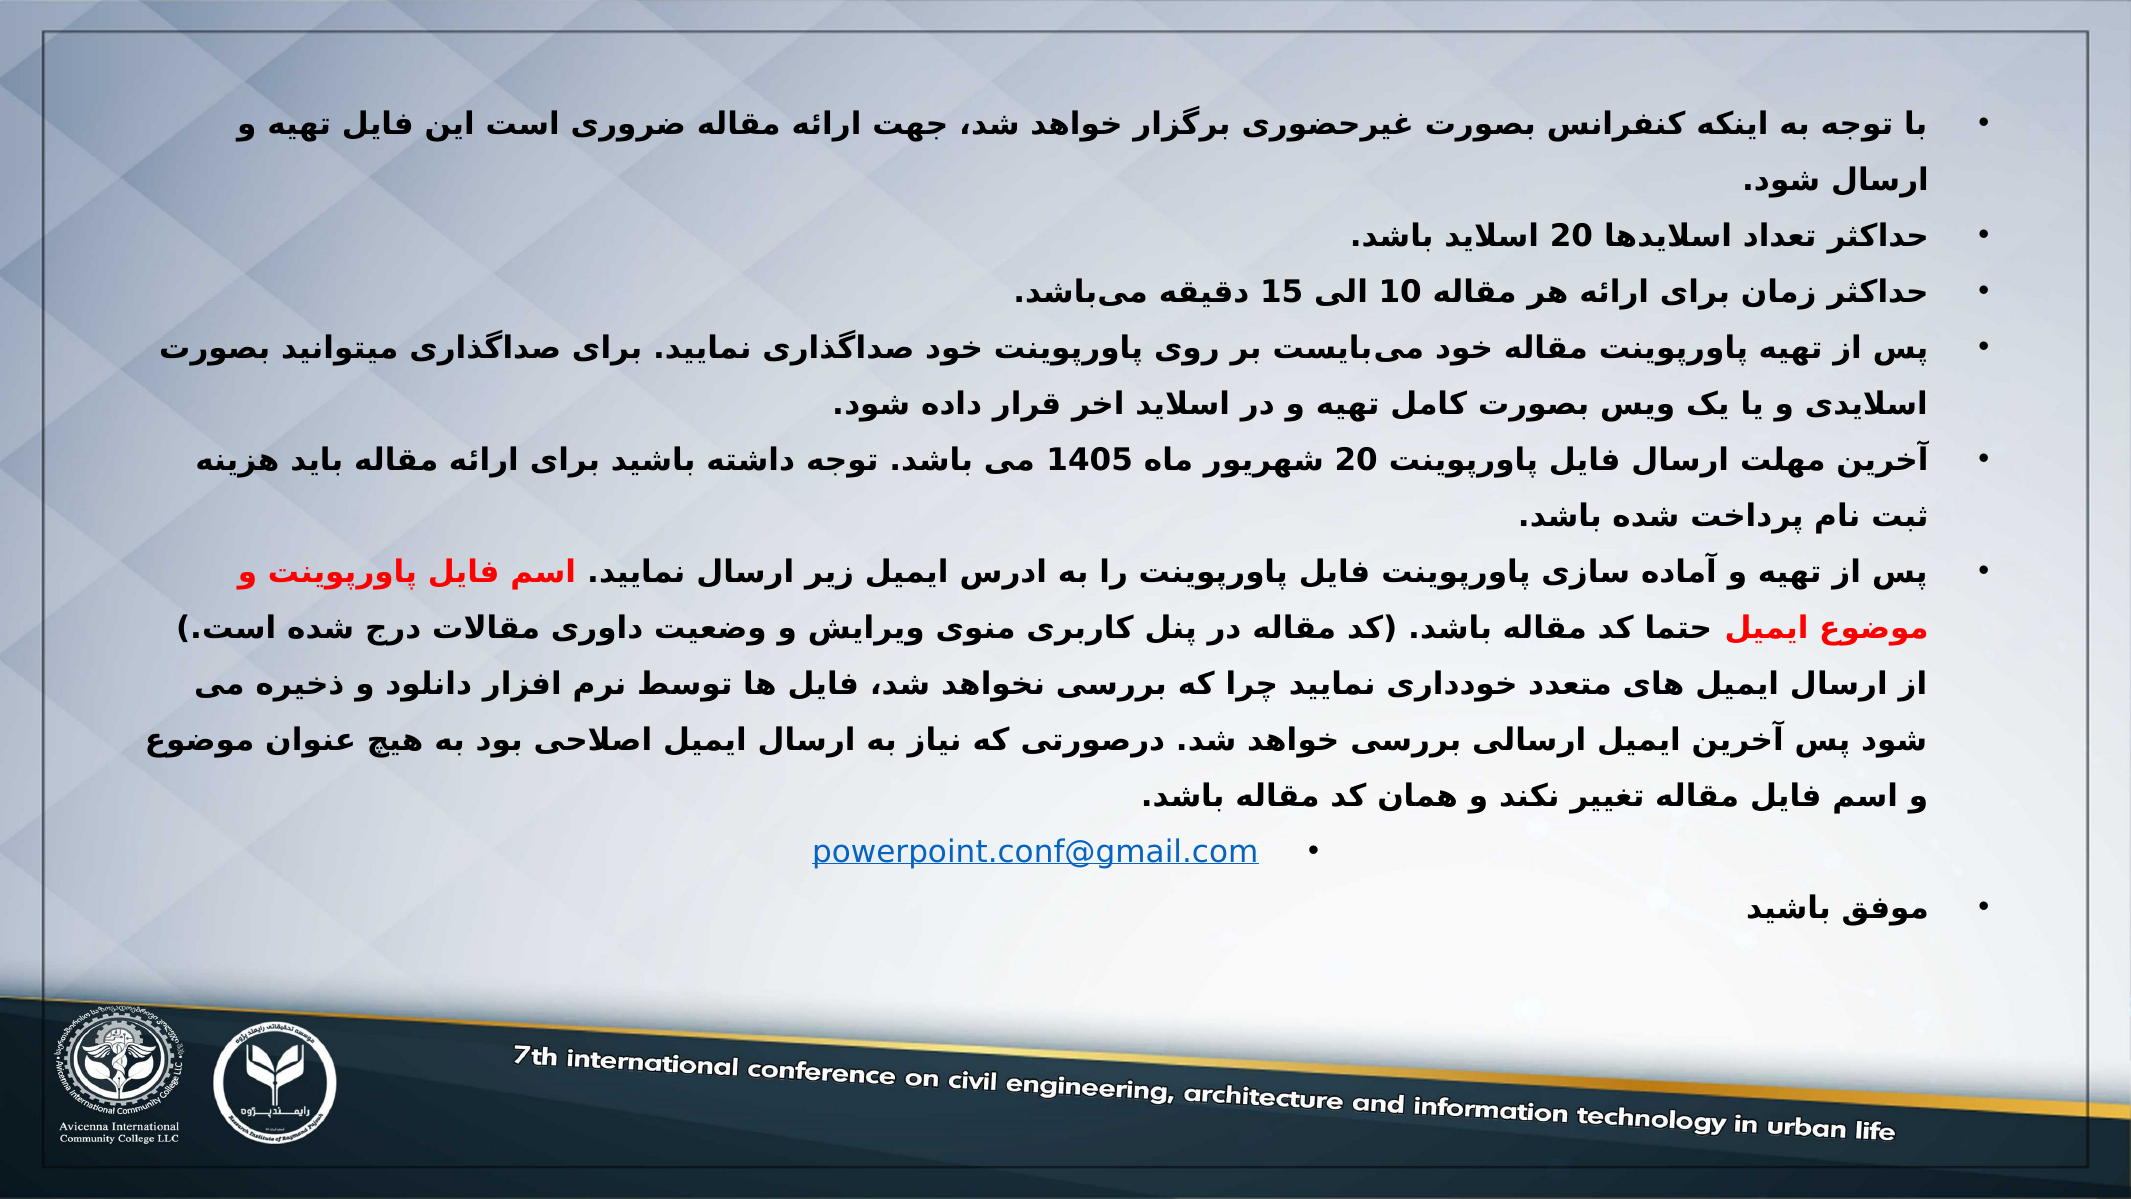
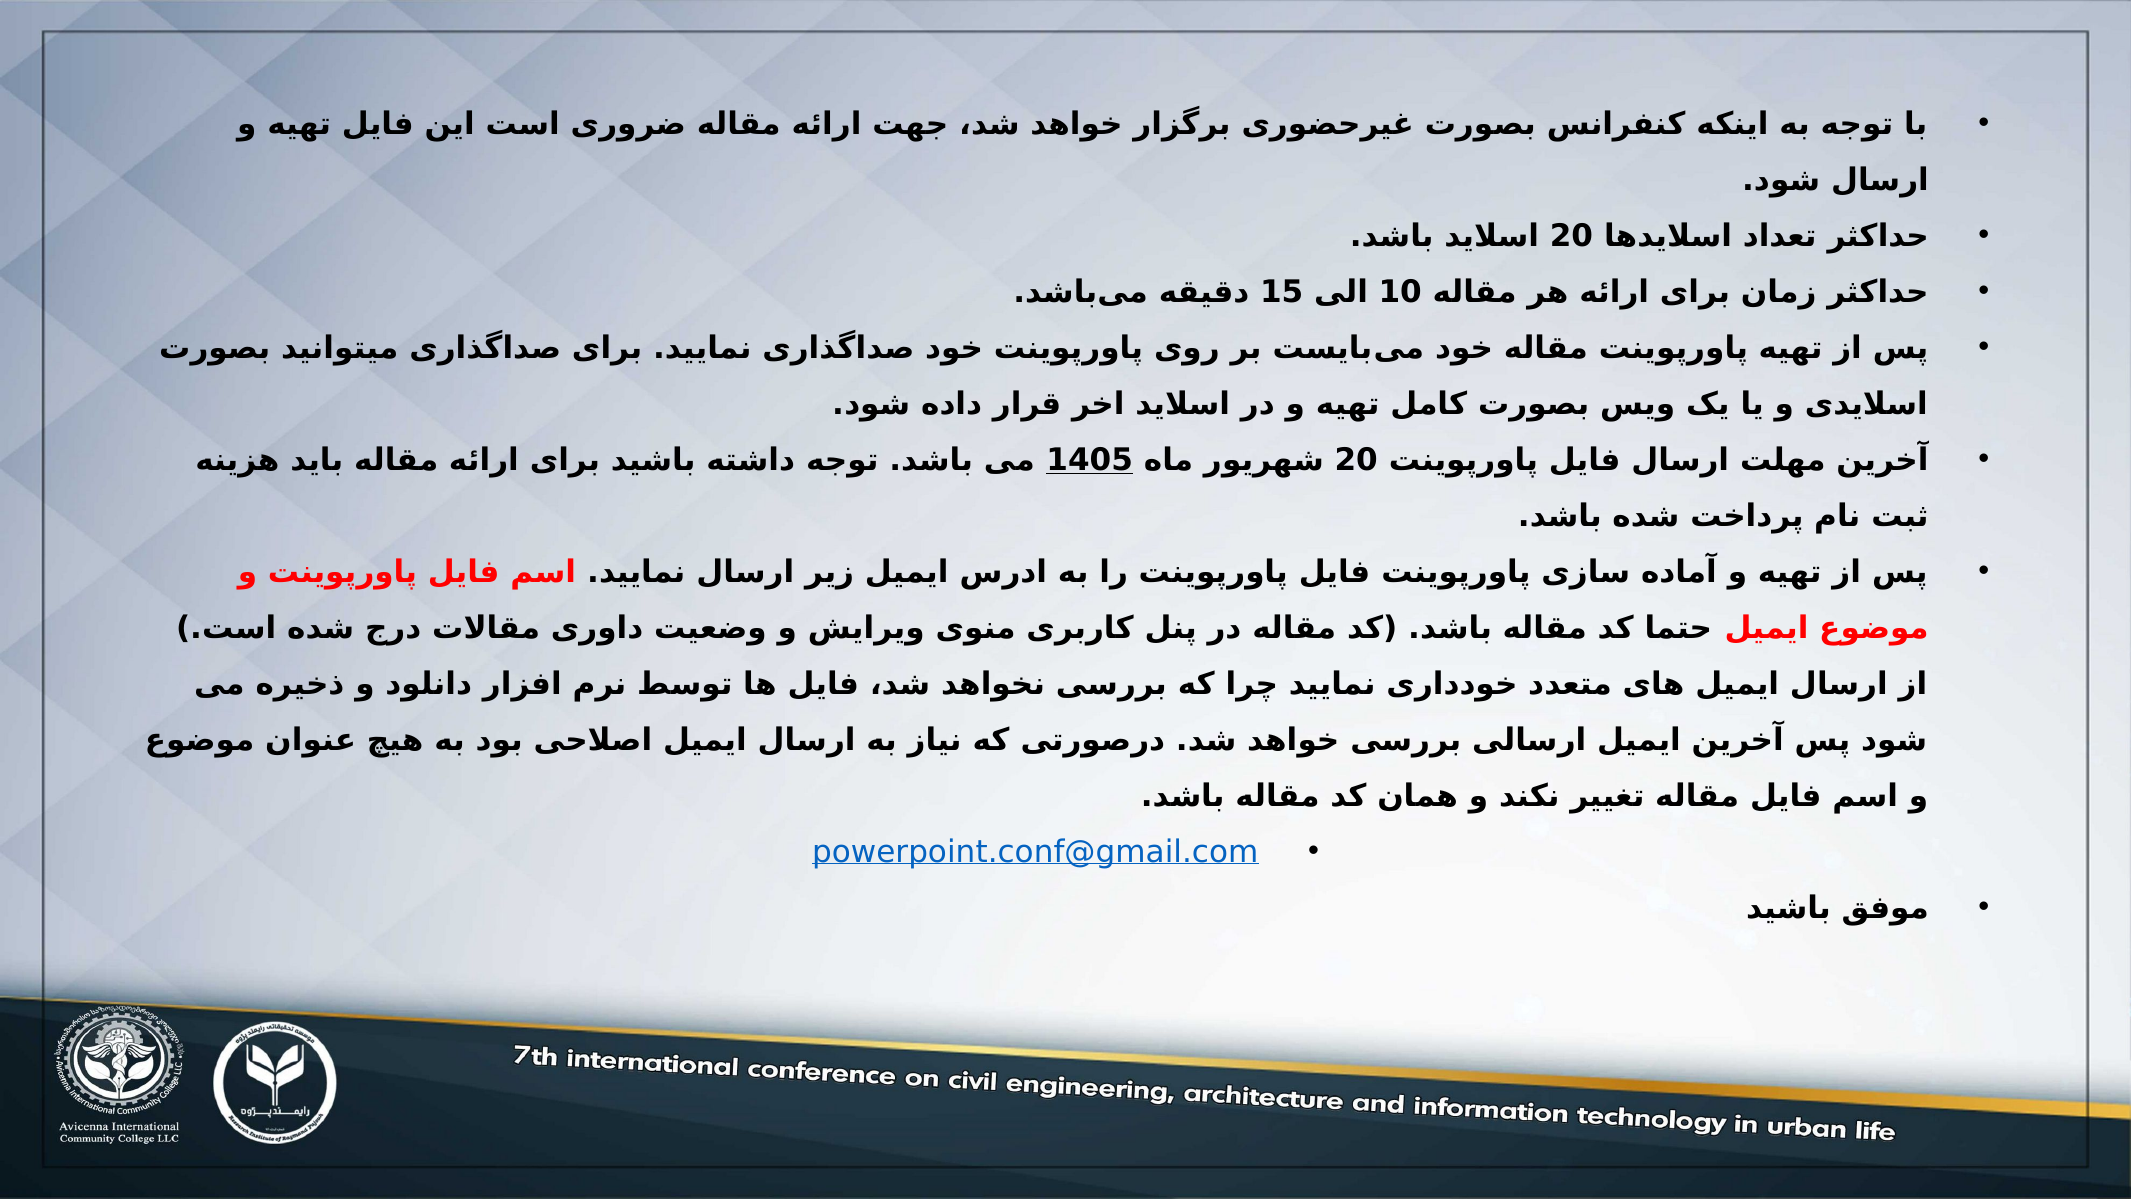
1405 underline: none -> present (1090, 460)
